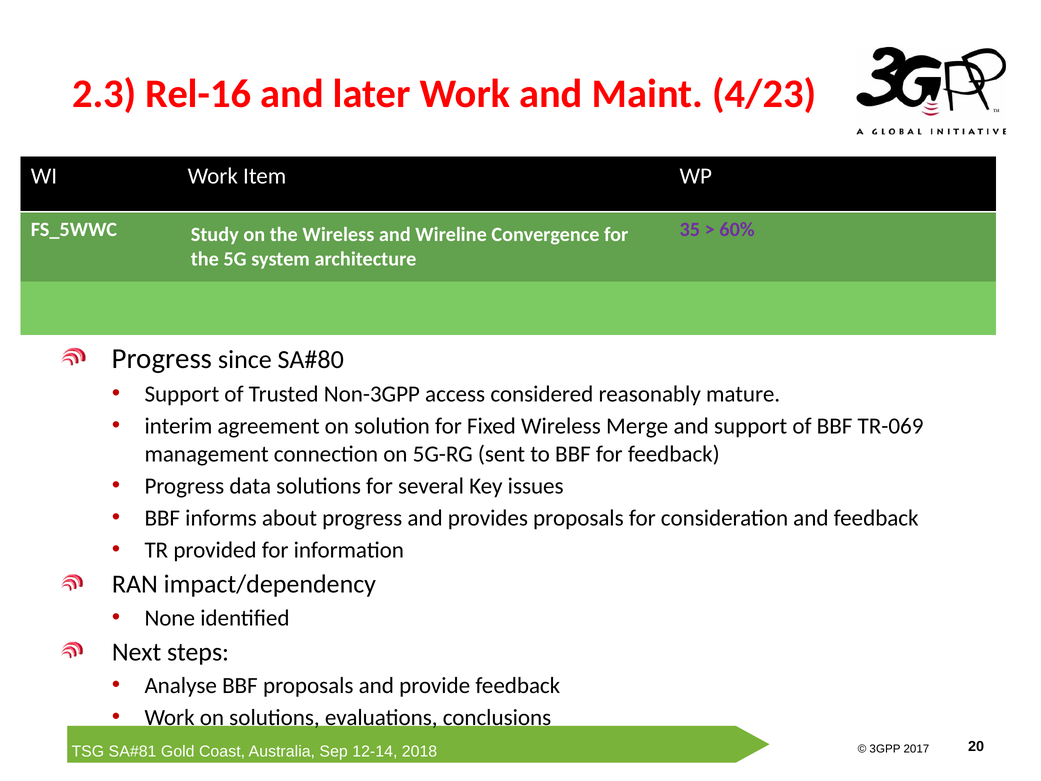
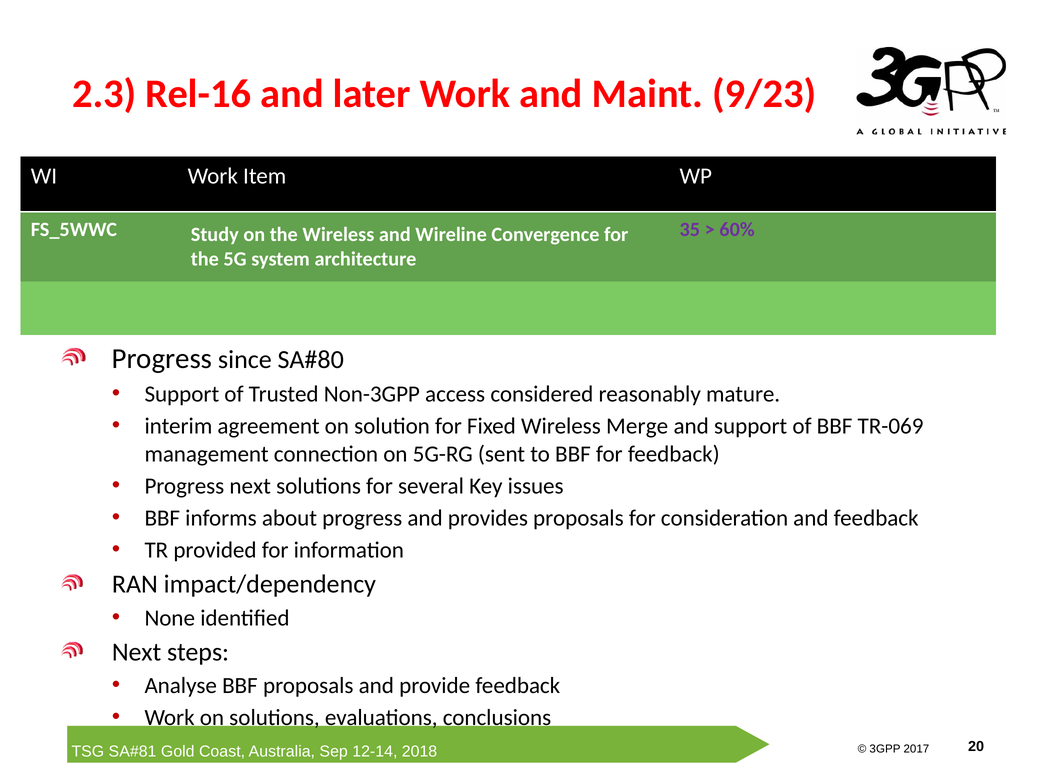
4/23: 4/23 -> 9/23 (764, 94)
Progress data: data -> next (250, 486)
